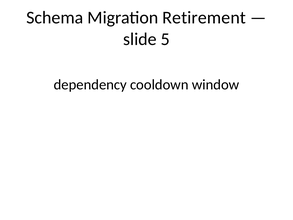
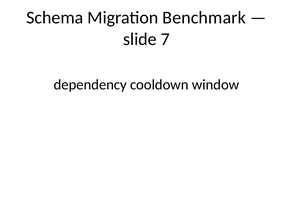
Retirement: Retirement -> Benchmark (204, 18)
5: 5 -> 7 (165, 39)
